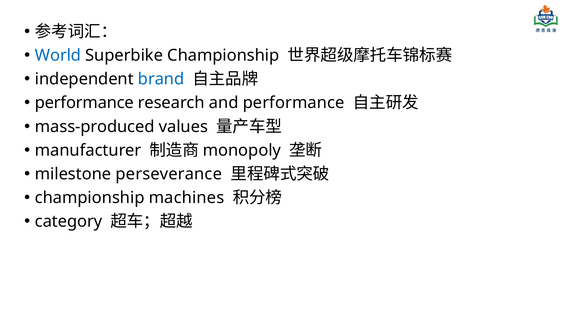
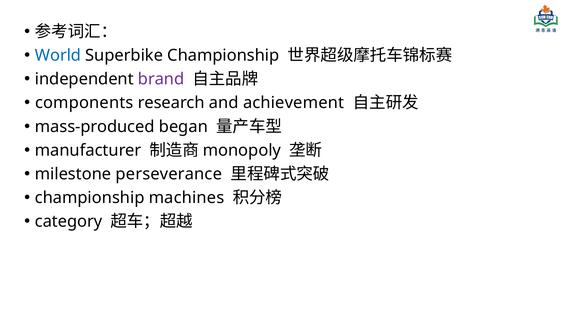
brand colour: blue -> purple (161, 79)
performance: performance -> components (84, 103)
and performance: performance -> achievement (294, 103)
values: values -> began (183, 126)
